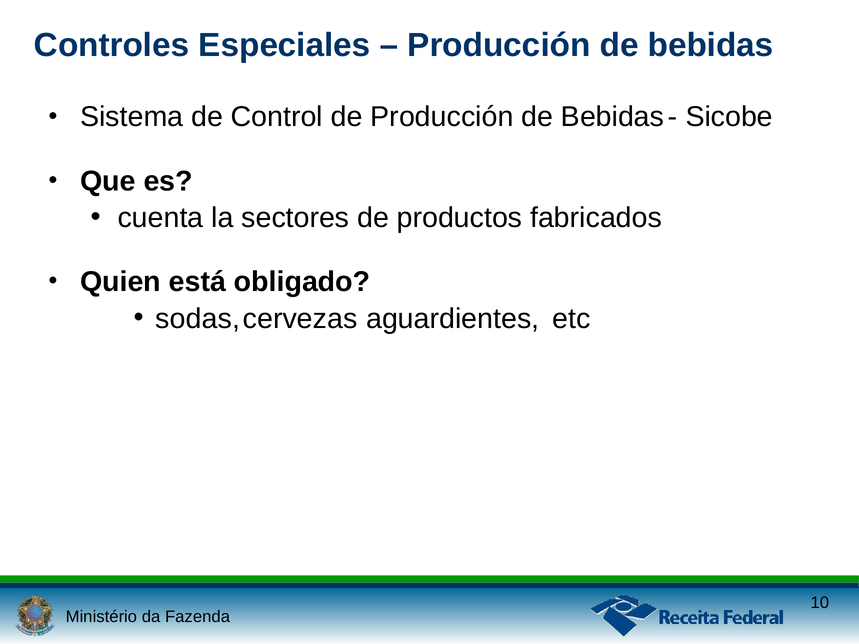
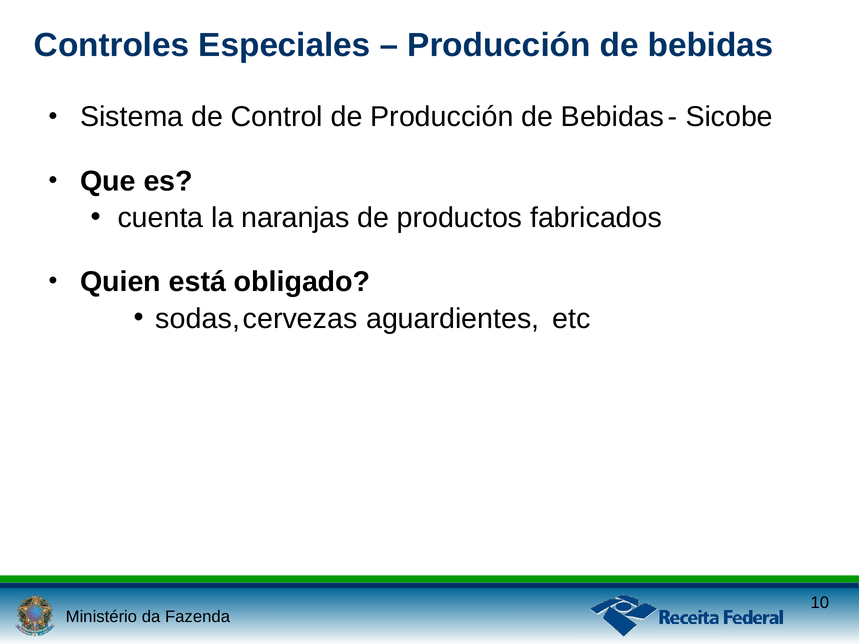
sectores: sectores -> naranjas (295, 218)
